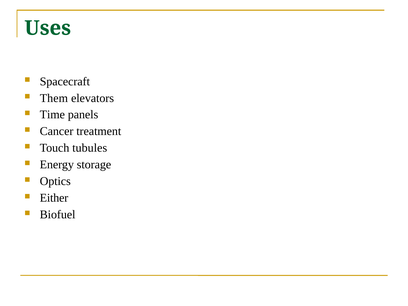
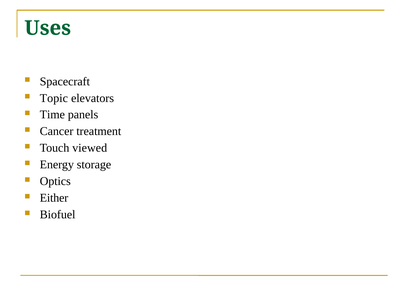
Them: Them -> Topic (54, 98)
tubules: tubules -> viewed (90, 148)
